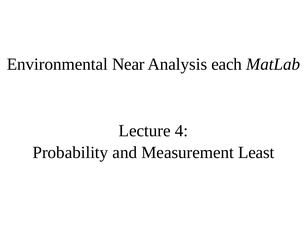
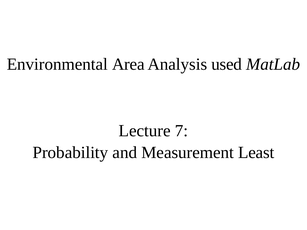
Near: Near -> Area (128, 64)
each: each -> used (227, 64)
4: 4 -> 7 (182, 131)
